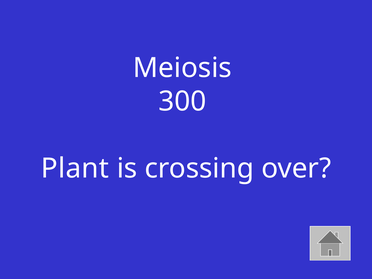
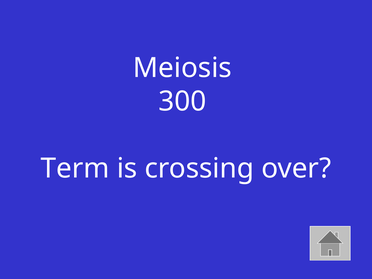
Plant: Plant -> Term (75, 168)
